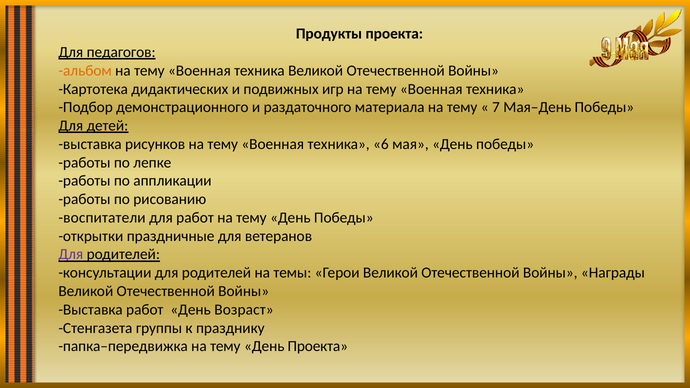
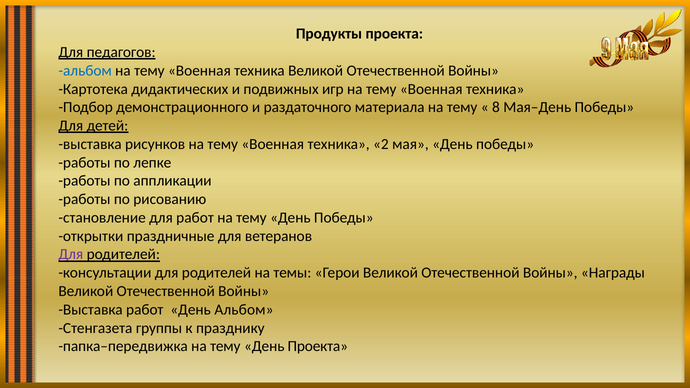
альбом colour: orange -> blue (85, 71)
7: 7 -> 8 (496, 107)
6: 6 -> 2 (381, 144)
воспитатели: воспитатели -> становление (102, 218)
День Возраст: Возраст -> Альбом (244, 310)
